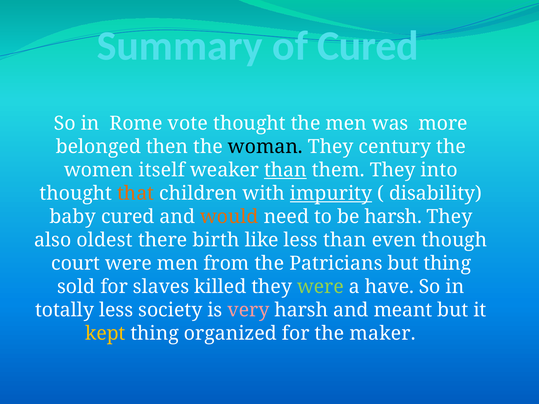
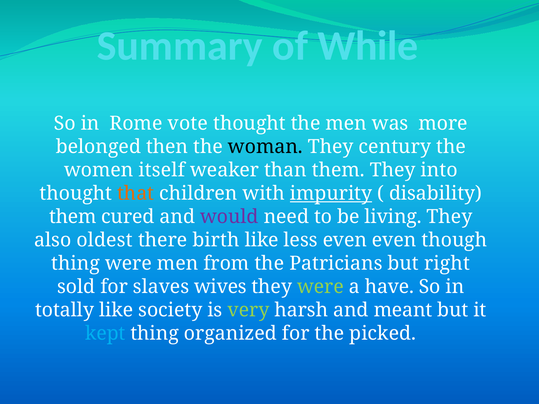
of Cured: Cured -> While (368, 46)
than underline: present -> none (285, 170)
baby: baby -> them (73, 217)
would colour: orange -> purple (229, 217)
be harsh: harsh -> living (393, 217)
less than: than -> even (345, 240)
court: court -> thing (76, 264)
but thing: thing -> right (447, 264)
killed: killed -> wives (220, 287)
totally less: less -> like (116, 310)
very colour: pink -> light green (248, 310)
kept colour: yellow -> light blue (105, 334)
maker: maker -> picked (383, 334)
